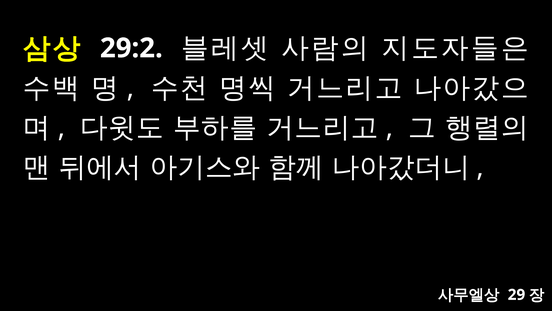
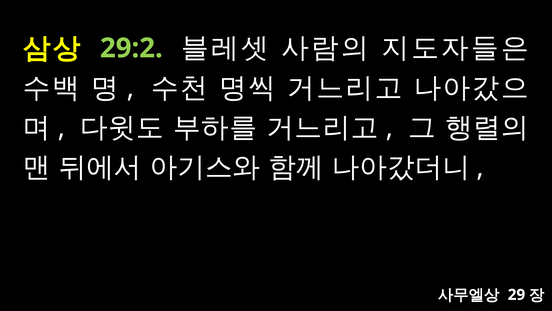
29:2 colour: white -> light green (131, 48)
